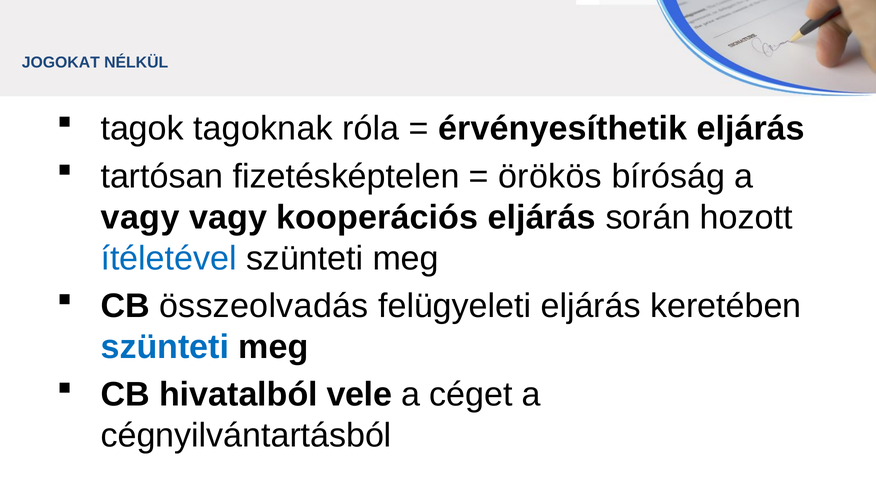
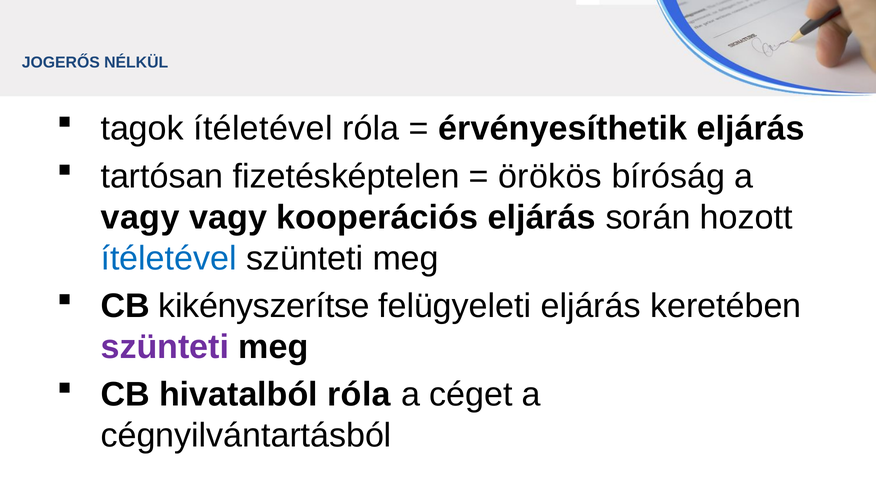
JOGOKAT: JOGOKAT -> JOGERŐS (61, 62)
tagok tagoknak: tagoknak -> ítéletével (263, 129)
összeolvadás: összeolvadás -> kikényszerítse (264, 306)
szünteti colour: blue -> purple (165, 347)
hivatalból vele: vele -> róla (359, 395)
